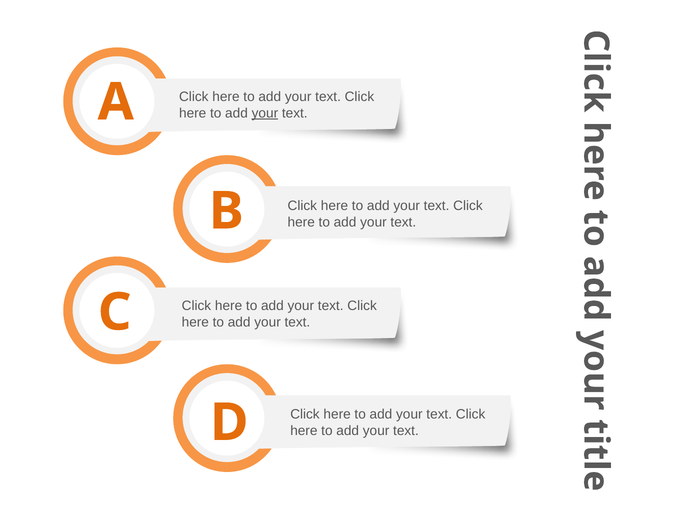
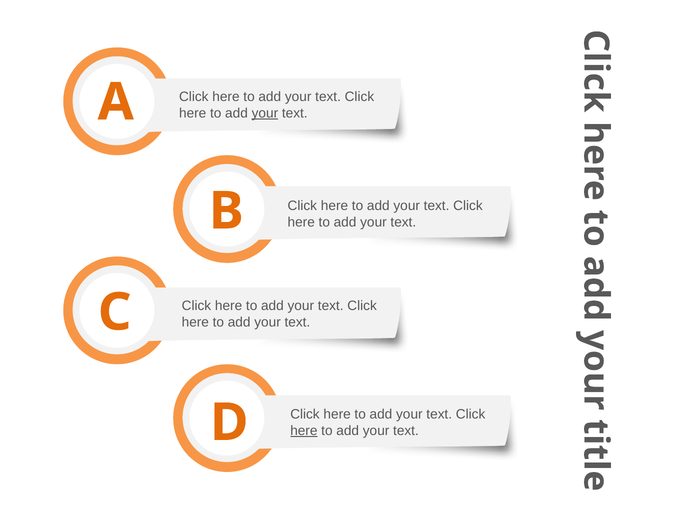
here underline: none -> present (304, 431)
